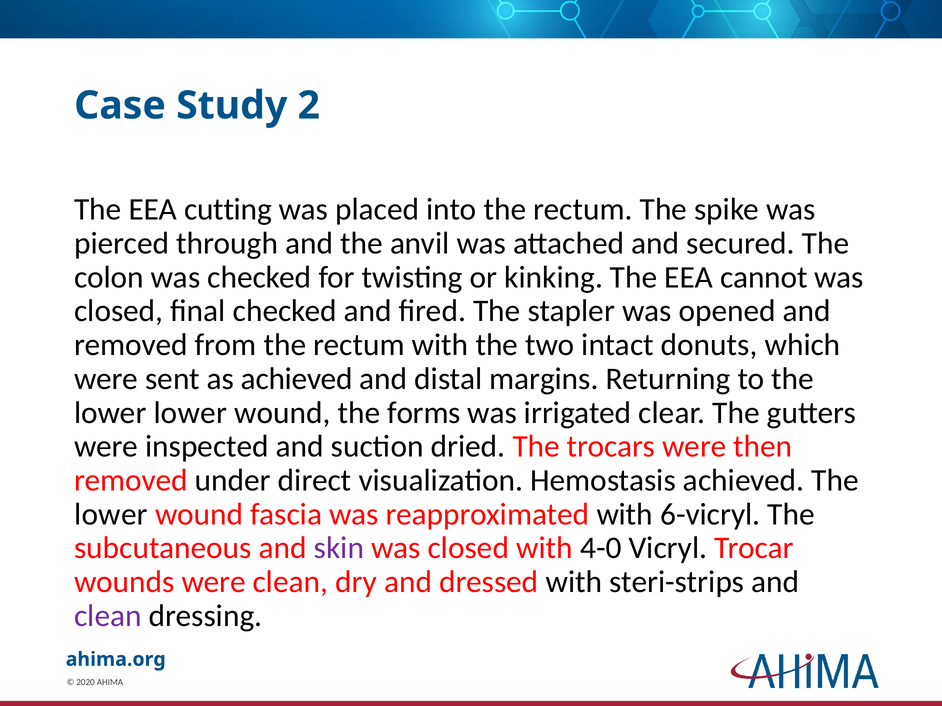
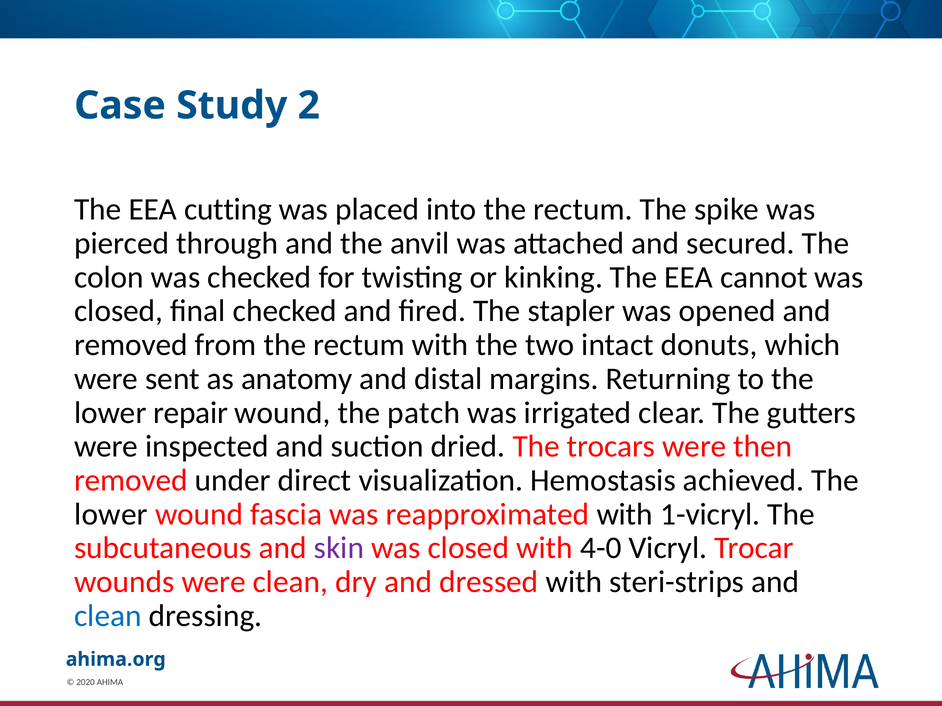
as achieved: achieved -> anatomy (297, 379)
lower lower: lower -> repair (191, 413)
forms: forms -> patch (424, 413)
6-vicryl: 6-vicryl -> 1-vicryl (710, 515)
clean colour: purple -> blue (108, 616)
